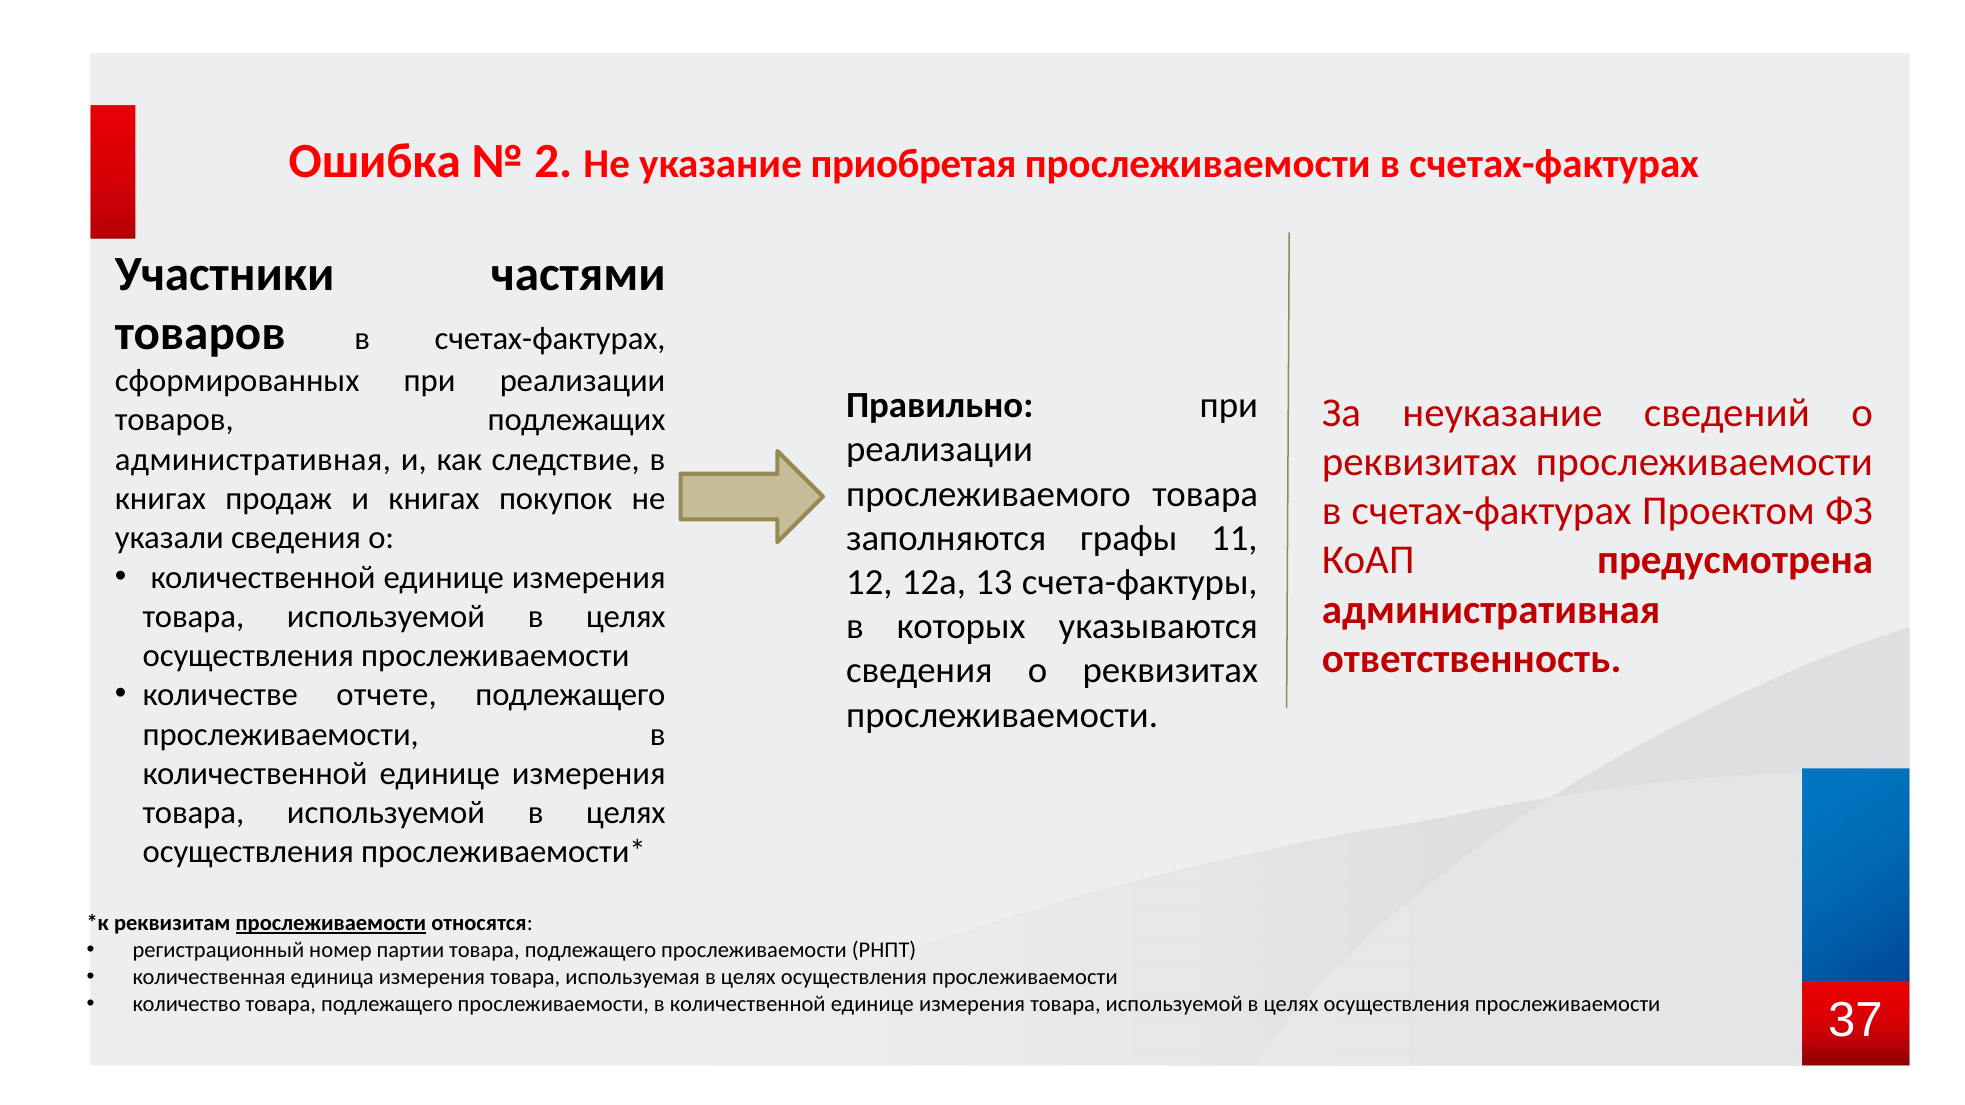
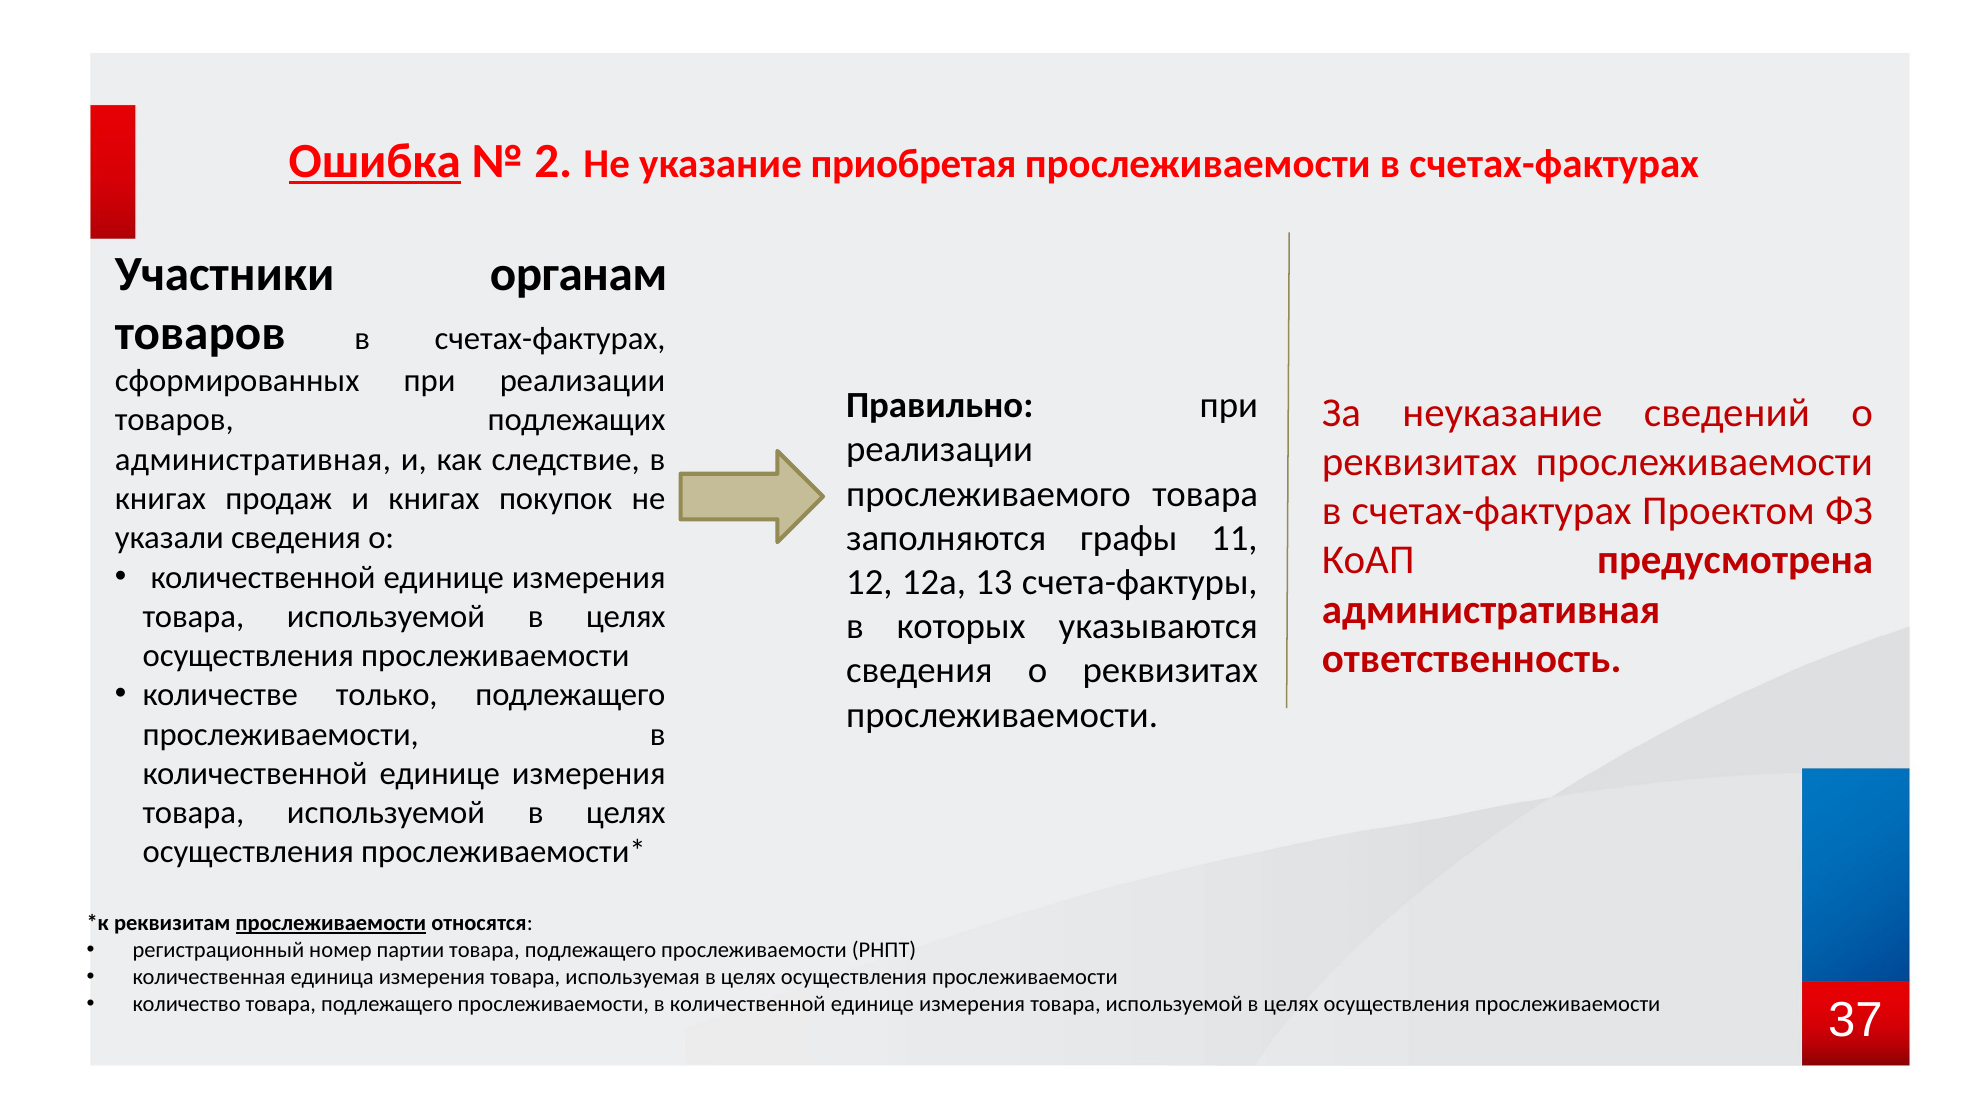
Ошибка underline: none -> present (375, 161)
частями: частями -> органам (579, 274)
отчете: отчете -> только (387, 695)
